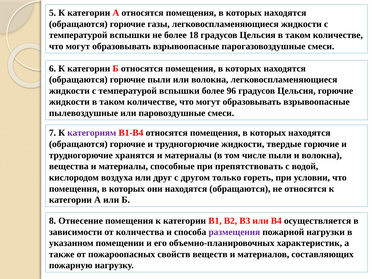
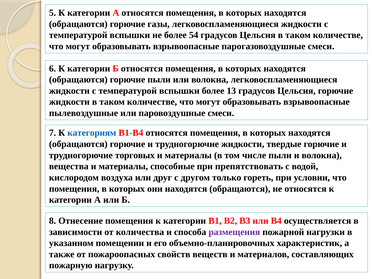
18: 18 -> 54 (194, 35)
96: 96 -> 13 (231, 91)
категориям colour: purple -> blue (92, 133)
хранятся: хранятся -> торговых (135, 155)
